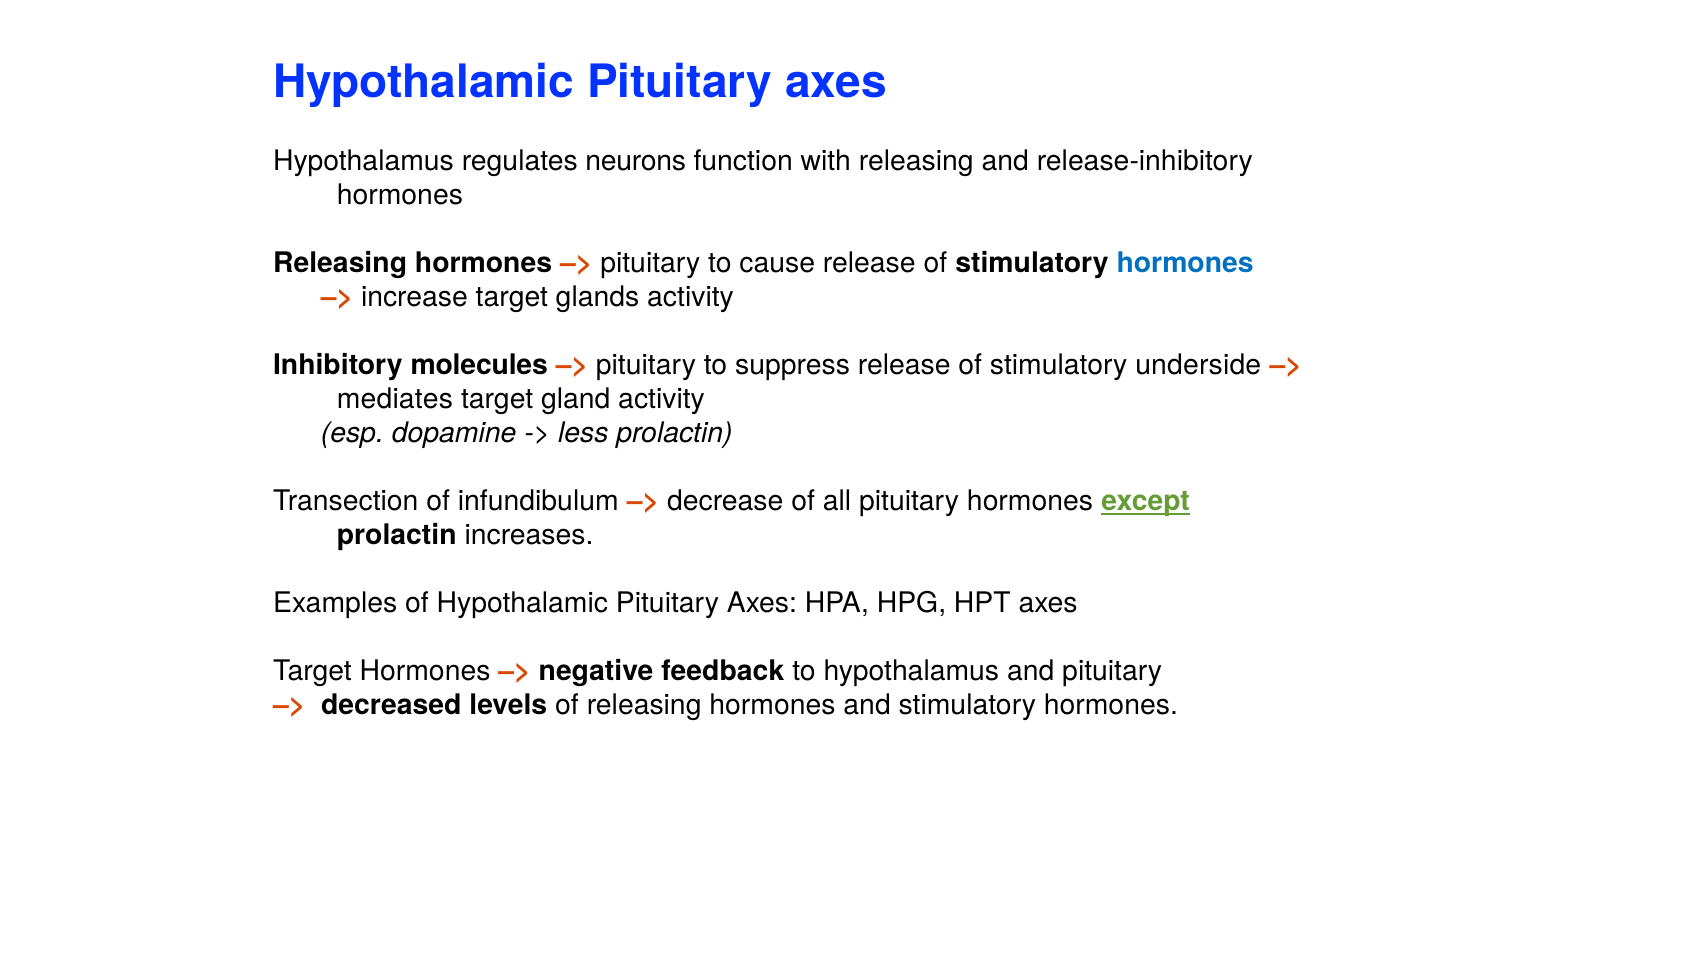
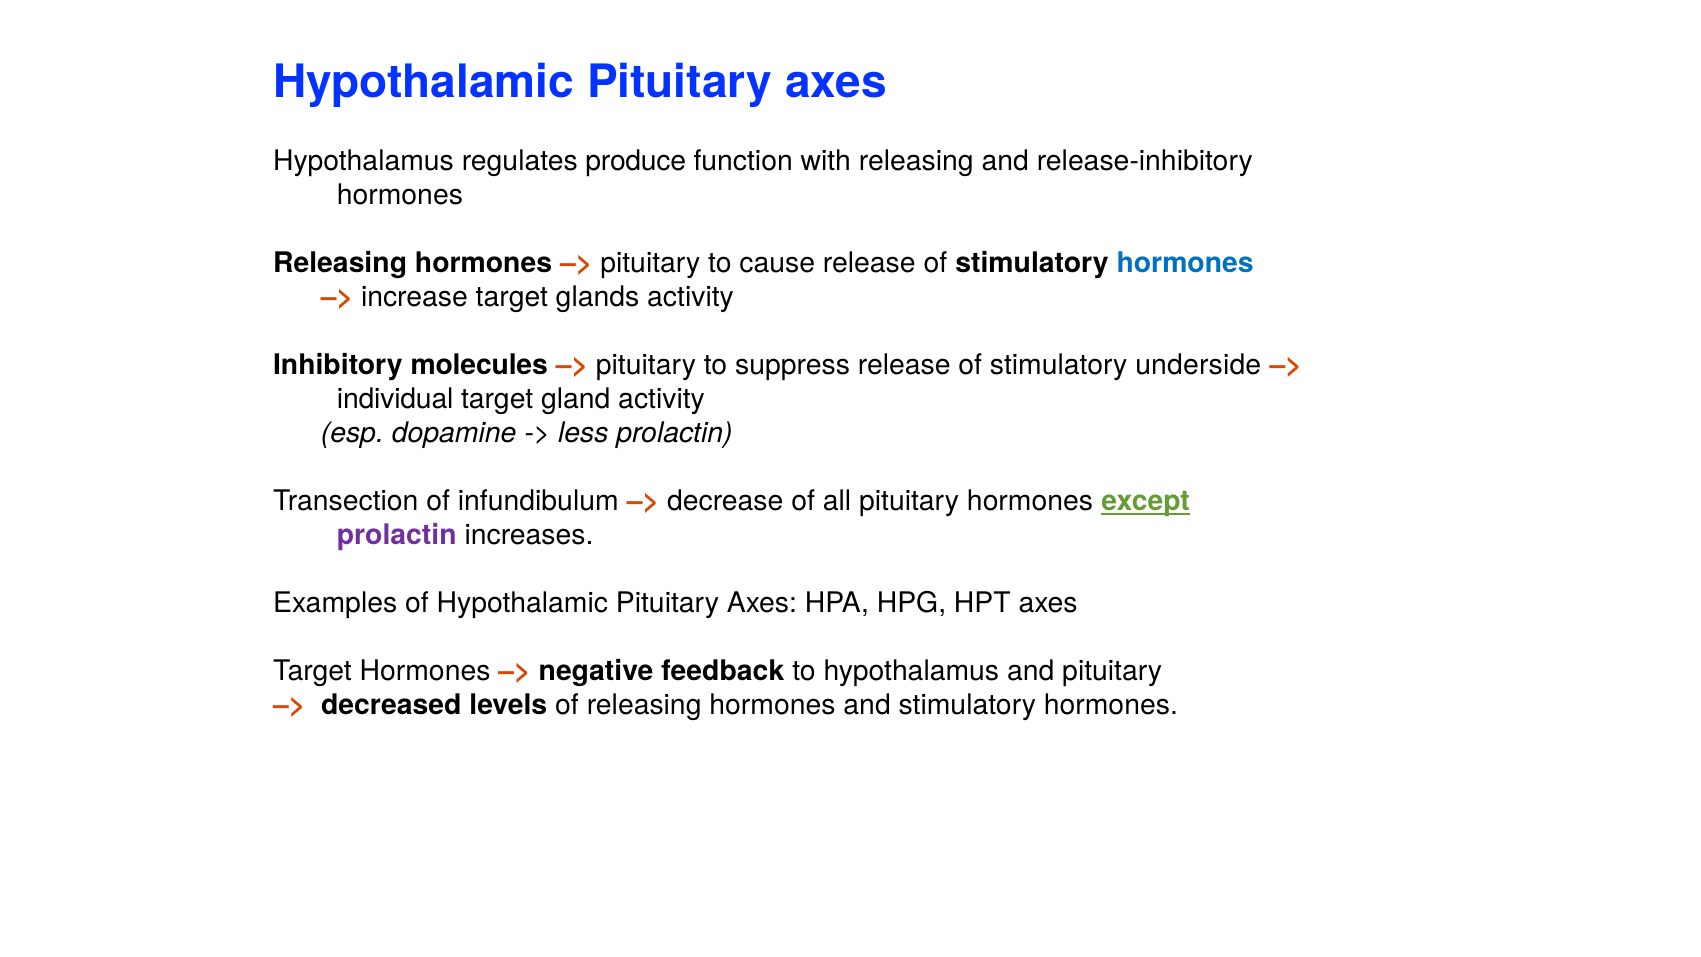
neurons: neurons -> produce (636, 161)
mediates: mediates -> individual (395, 399)
prolactin colour: black -> purple (397, 535)
